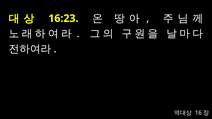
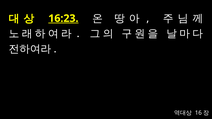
16:23 underline: none -> present (63, 18)
